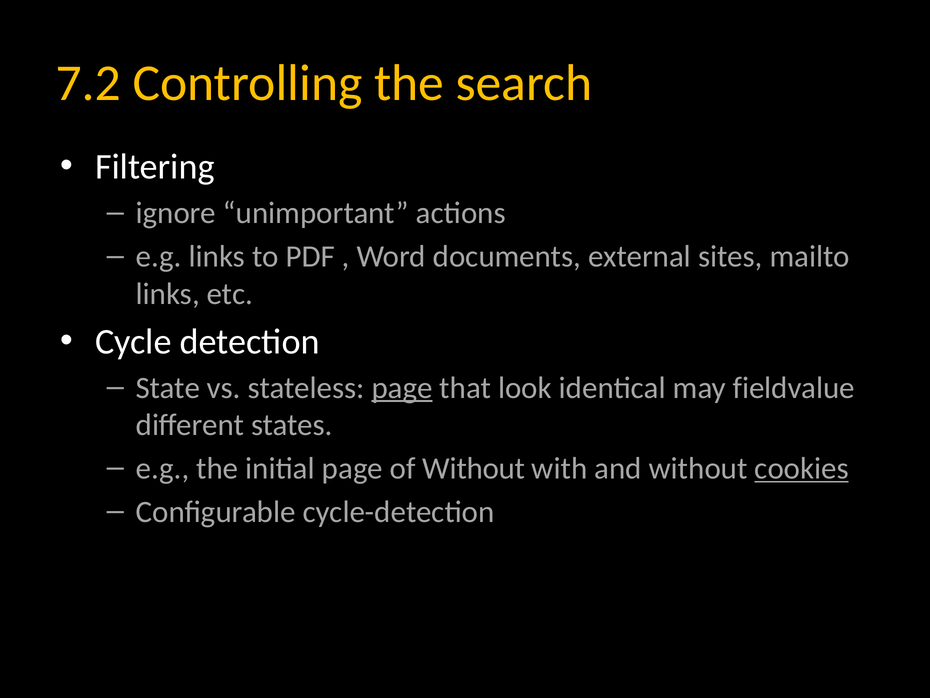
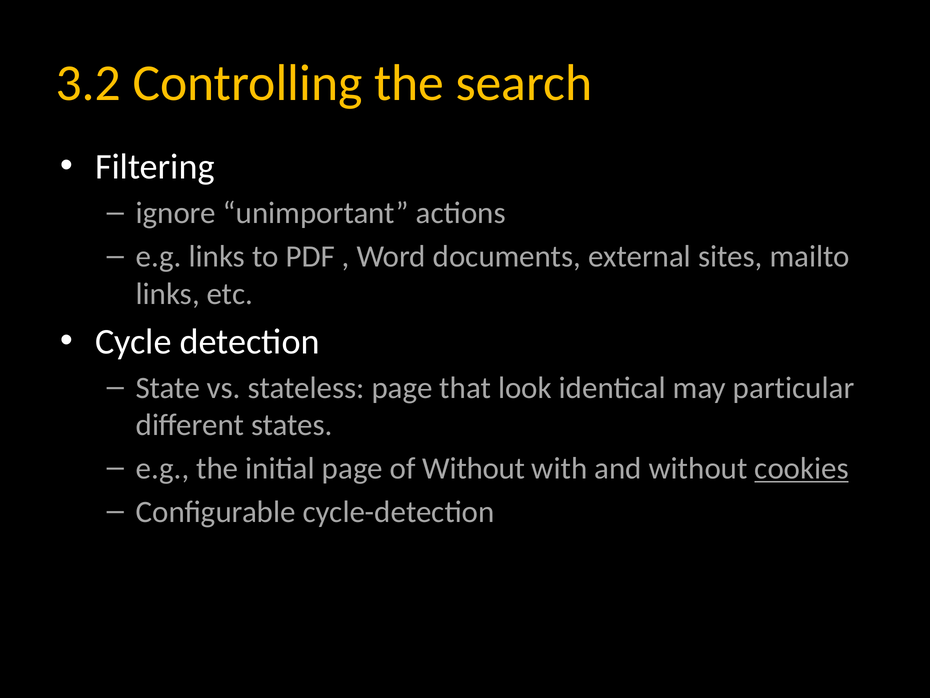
7.2: 7.2 -> 3.2 (88, 83)
page underline: present -> none (402, 388)
fieldvalue: fieldvalue -> particular (794, 388)
